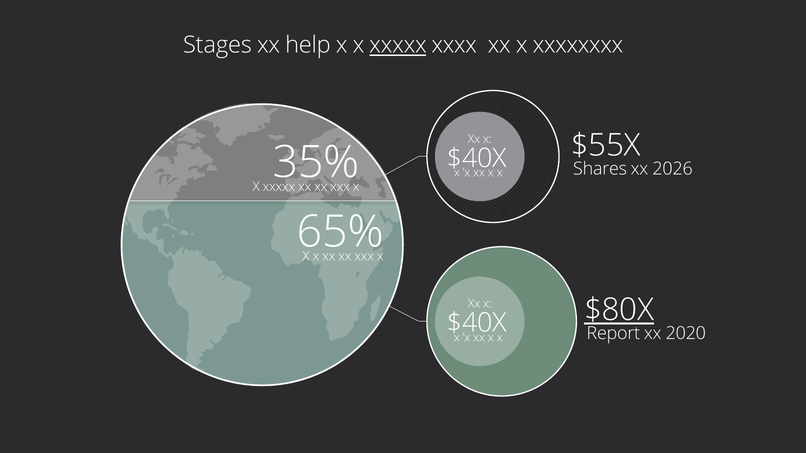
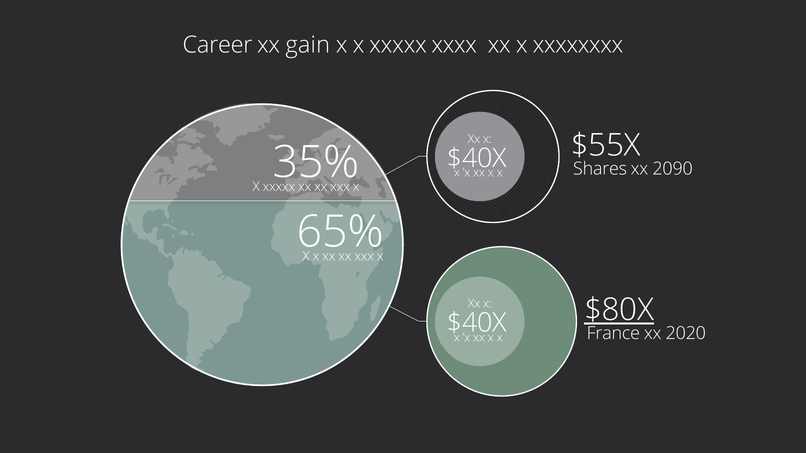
Stages: Stages -> Career (218, 45)
help: help -> gain (308, 45)
xxxxx underline: present -> none (398, 45)
2026: 2026 -> 2090 (673, 169)
Report: Report -> France (613, 334)
